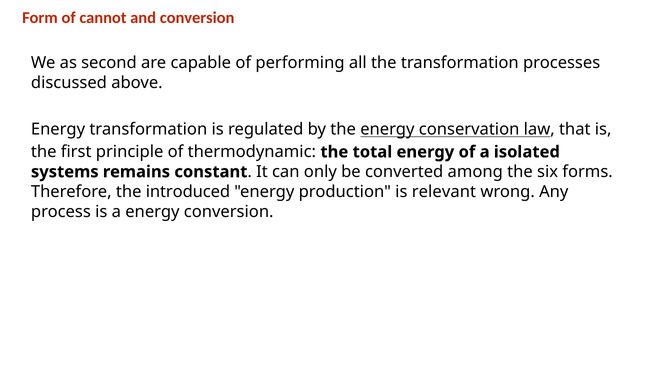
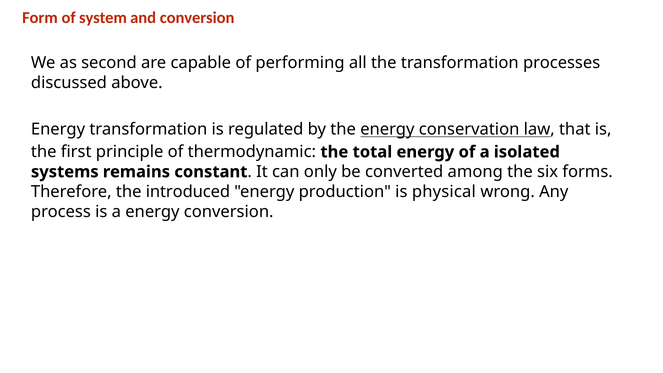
cannot: cannot -> system (103, 18)
relevant: relevant -> physical (444, 192)
